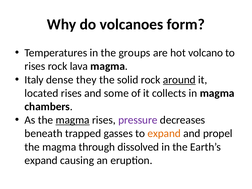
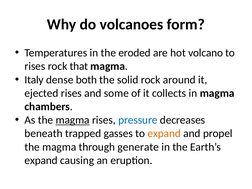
groups: groups -> eroded (135, 53)
lava: lava -> that (79, 66)
they: they -> both (86, 80)
around underline: present -> none (179, 80)
located: located -> ejected (41, 93)
pressure colour: purple -> blue (138, 120)
dissolved: dissolved -> generate (138, 147)
